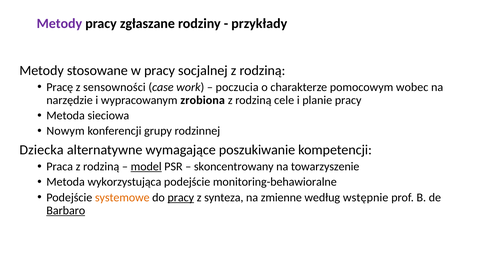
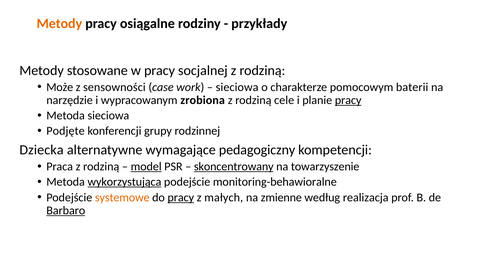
Metody colour: purple -> orange (59, 24)
zgłaszane: zgłaszane -> osiągalne (147, 24)
Pracę: Pracę -> Może (60, 87)
poczucia: poczucia -> sieciowa (237, 87)
wobec: wobec -> baterii (412, 87)
pracy underline: none -> present (348, 100)
Nowym: Nowym -> Podjęte (66, 131)
poszukiwanie: poszukiwanie -> pedagogiczny (257, 150)
skoncentrowany underline: none -> present (234, 167)
wykorzystująca underline: none -> present (124, 182)
synteza: synteza -> małych (224, 197)
wstępnie: wstępnie -> realizacja (366, 197)
